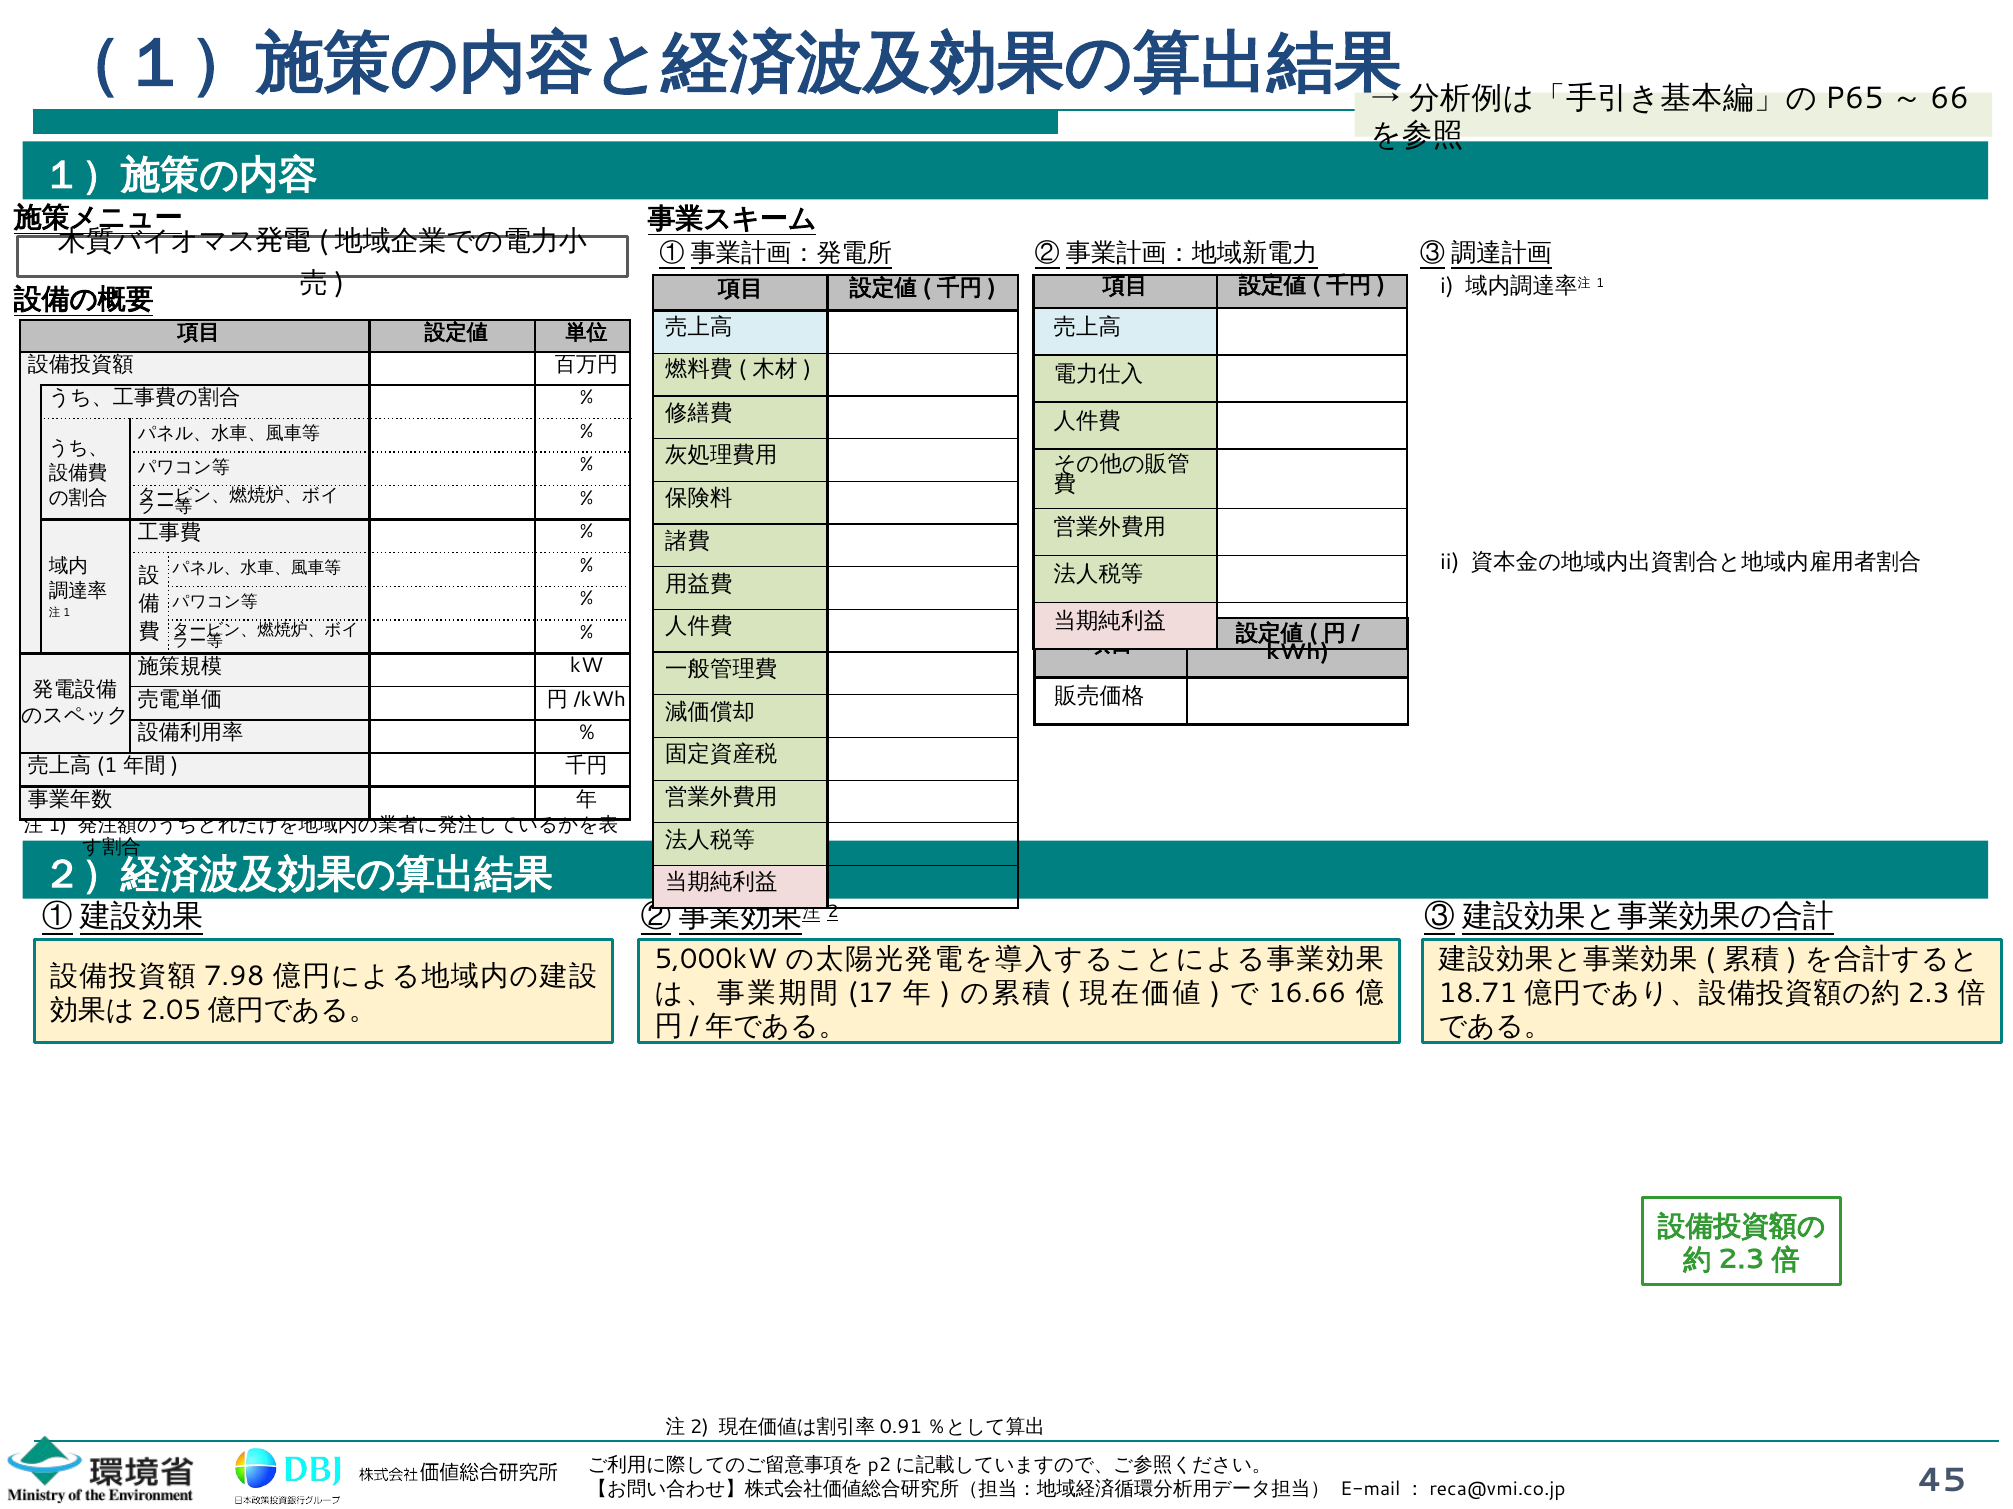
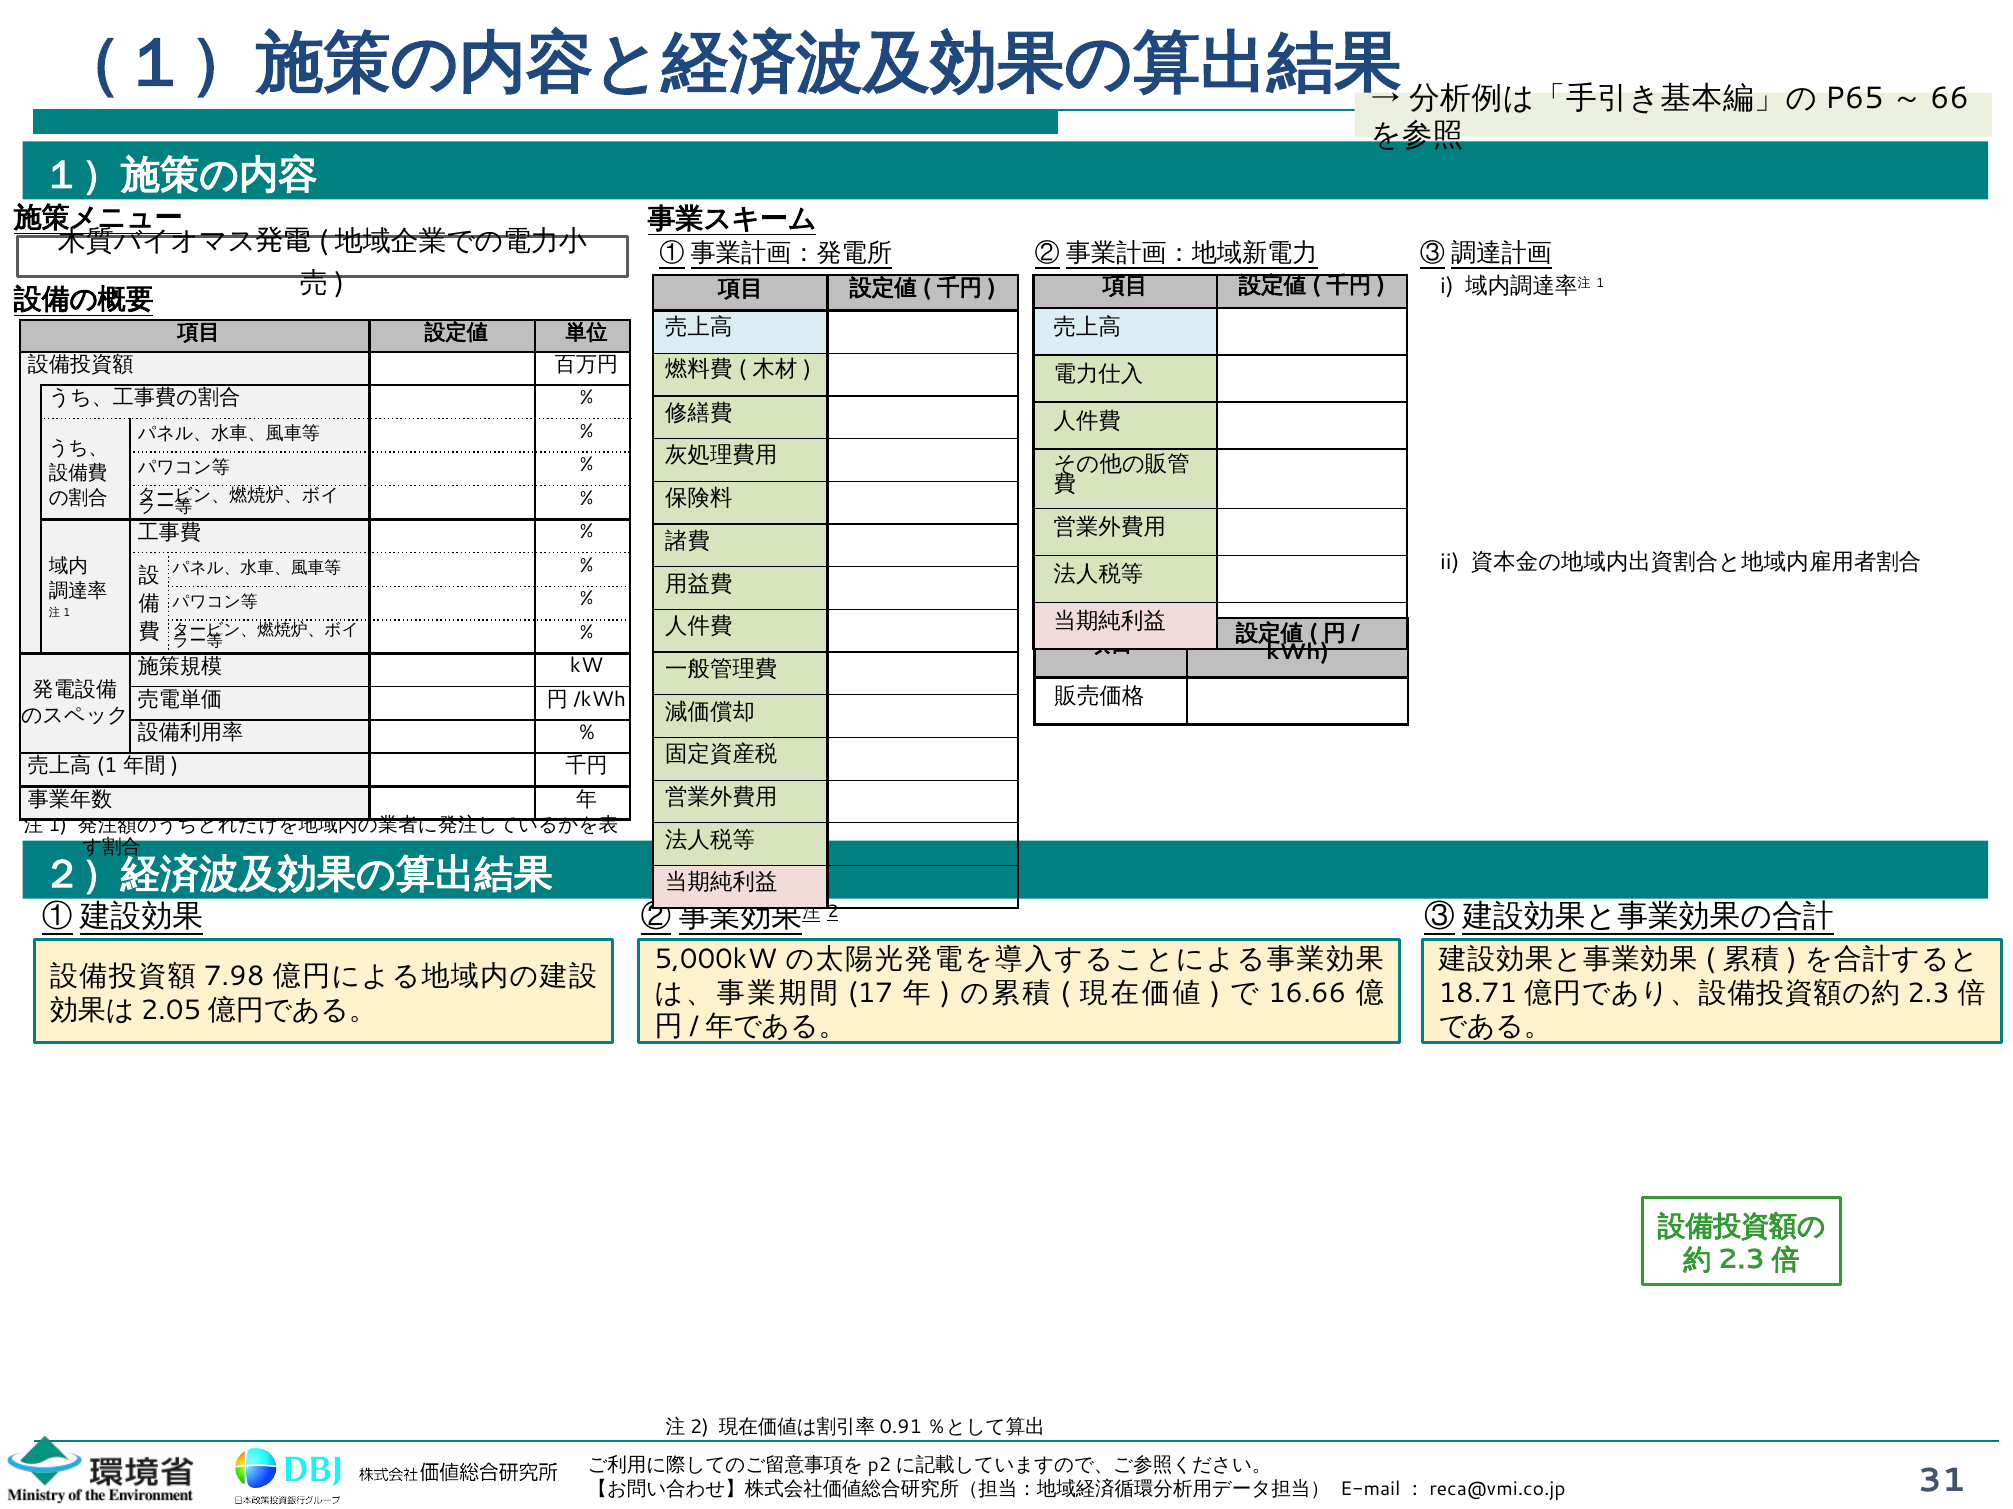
45: 45 -> 31 (1942, 1481)
